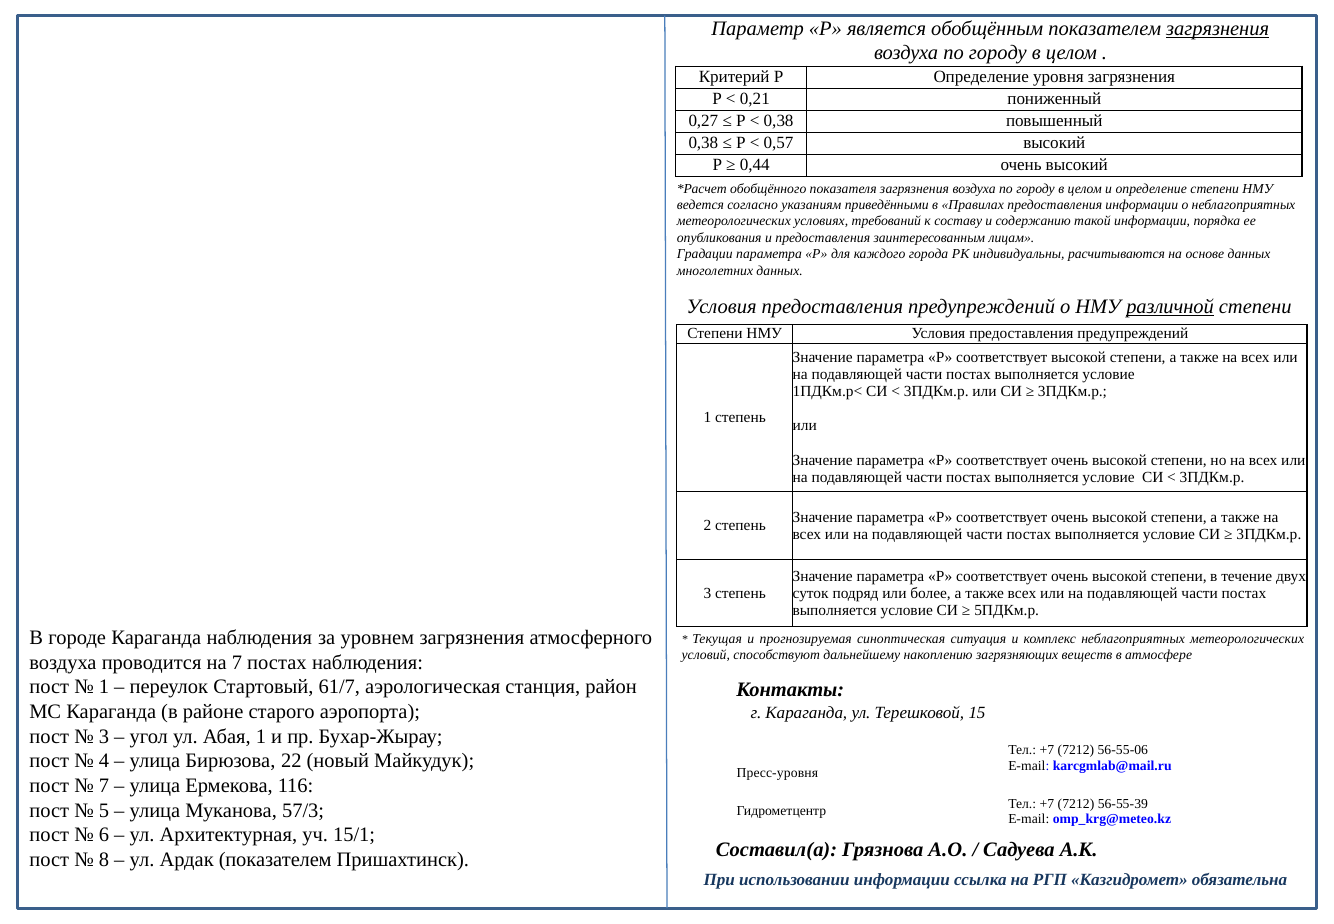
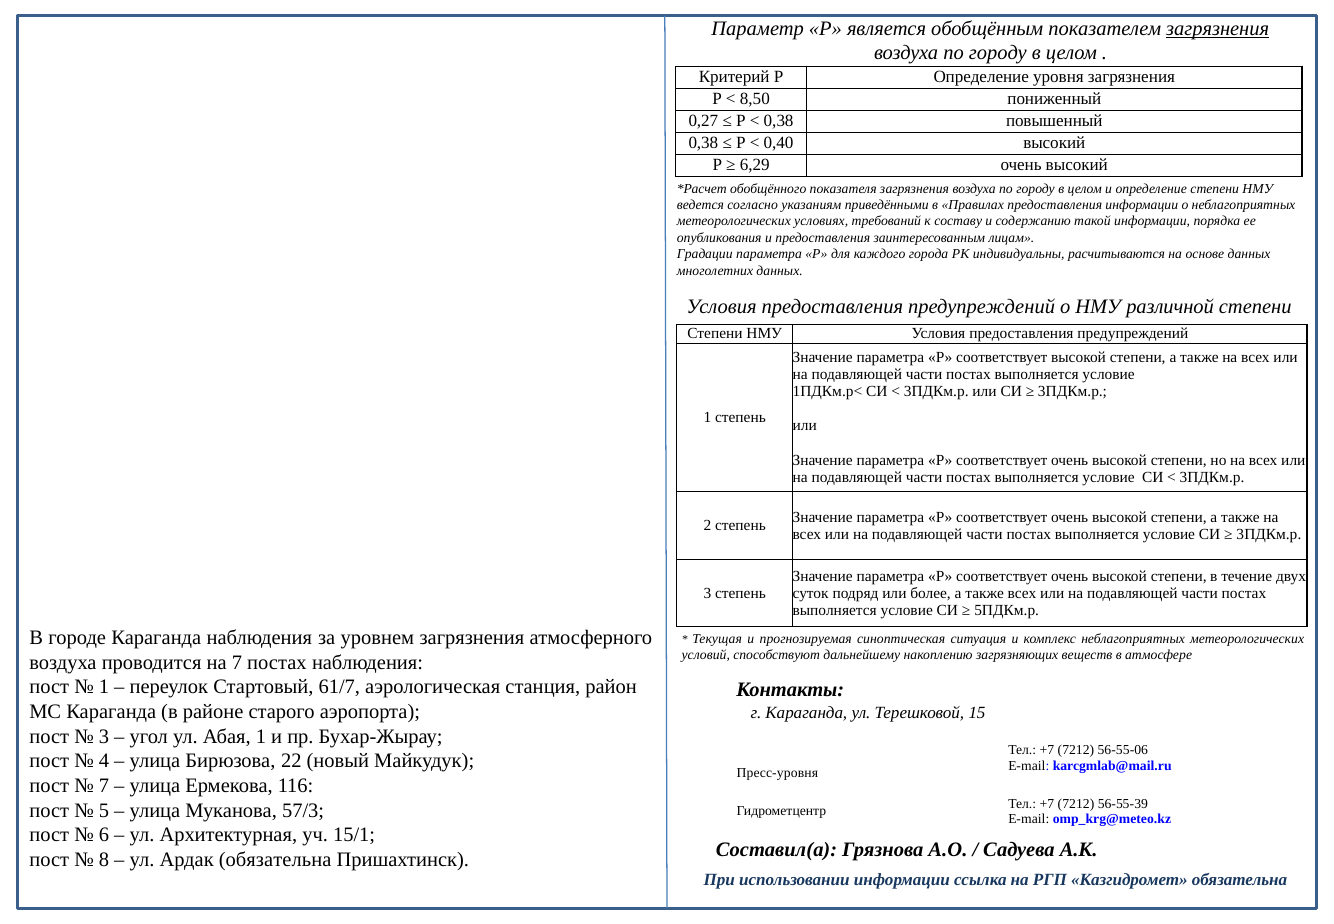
0,21: 0,21 -> 8,50 (755, 99)
0,57: 0,57 -> 0,40 (779, 143)
0,44: 0,44 -> 6,29 (755, 165)
различной underline: present -> none (1170, 307)
Ардак показателем: показателем -> обязательна (275, 859)
